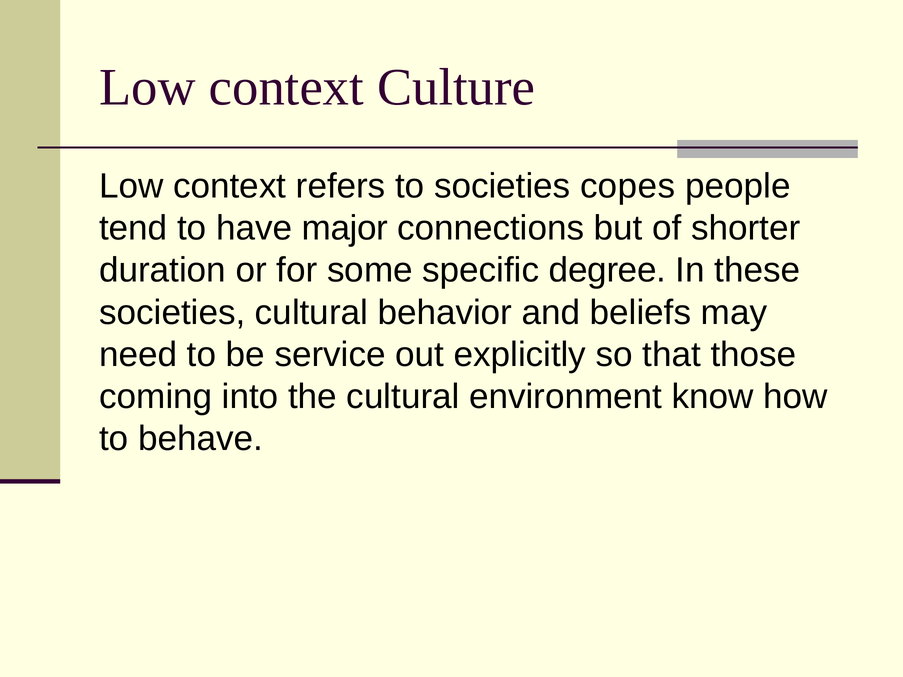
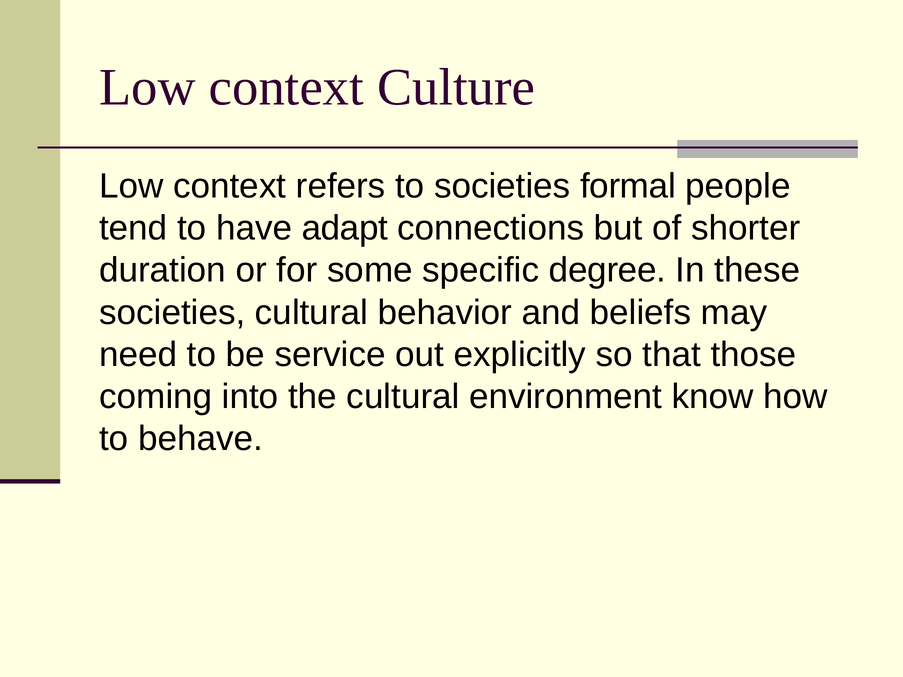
copes: copes -> formal (628, 186)
major: major -> adapt (345, 228)
